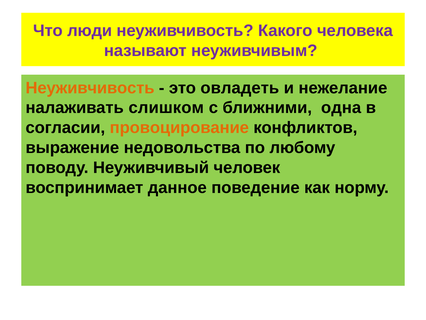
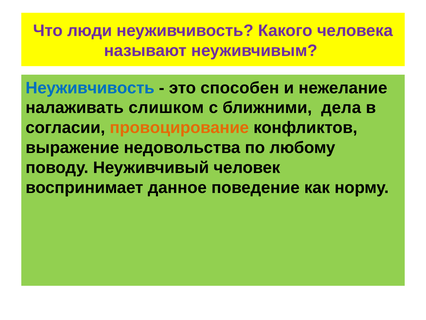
Неуживчивость colour: orange -> blue (90, 88)
овладеть: овладеть -> способен (240, 88)
одна: одна -> дела (341, 108)
